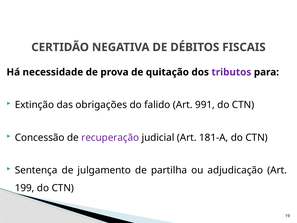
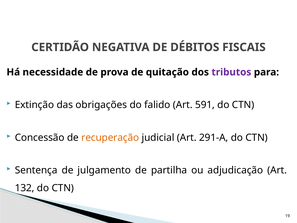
991: 991 -> 591 (205, 105)
recuperação colour: purple -> orange (110, 137)
181-A: 181-A -> 291-A (214, 137)
199: 199 -> 132 (25, 188)
